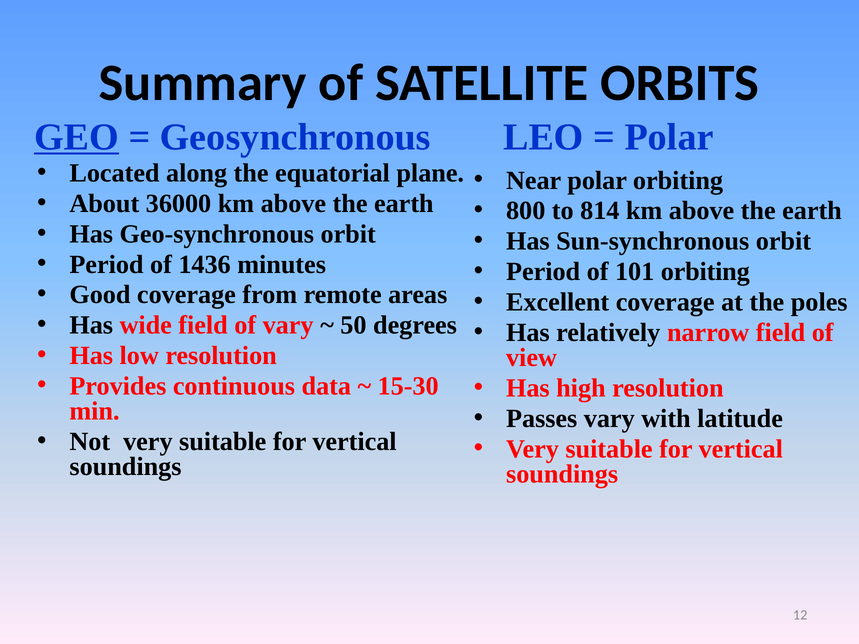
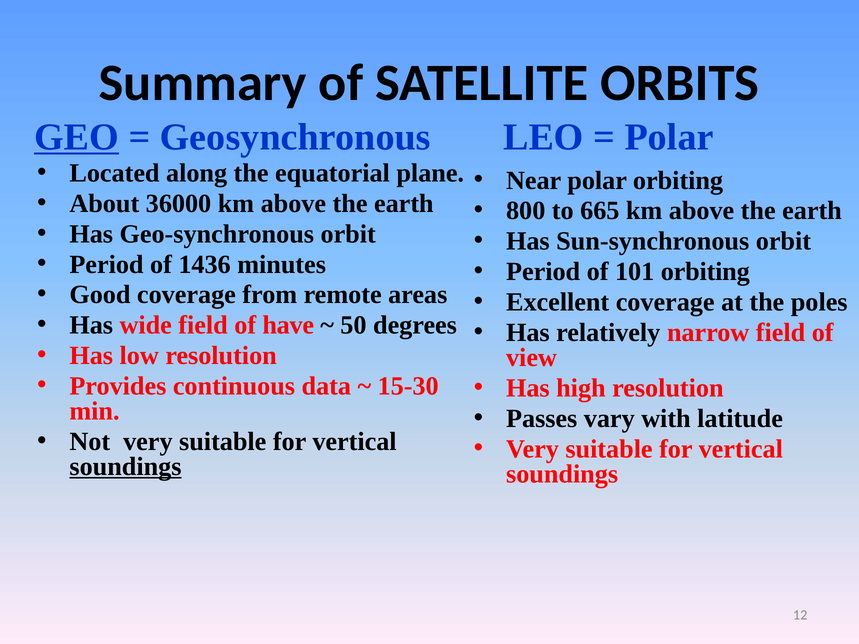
814: 814 -> 665 (600, 211)
of vary: vary -> have (288, 325)
soundings underline: none -> present (125, 467)
